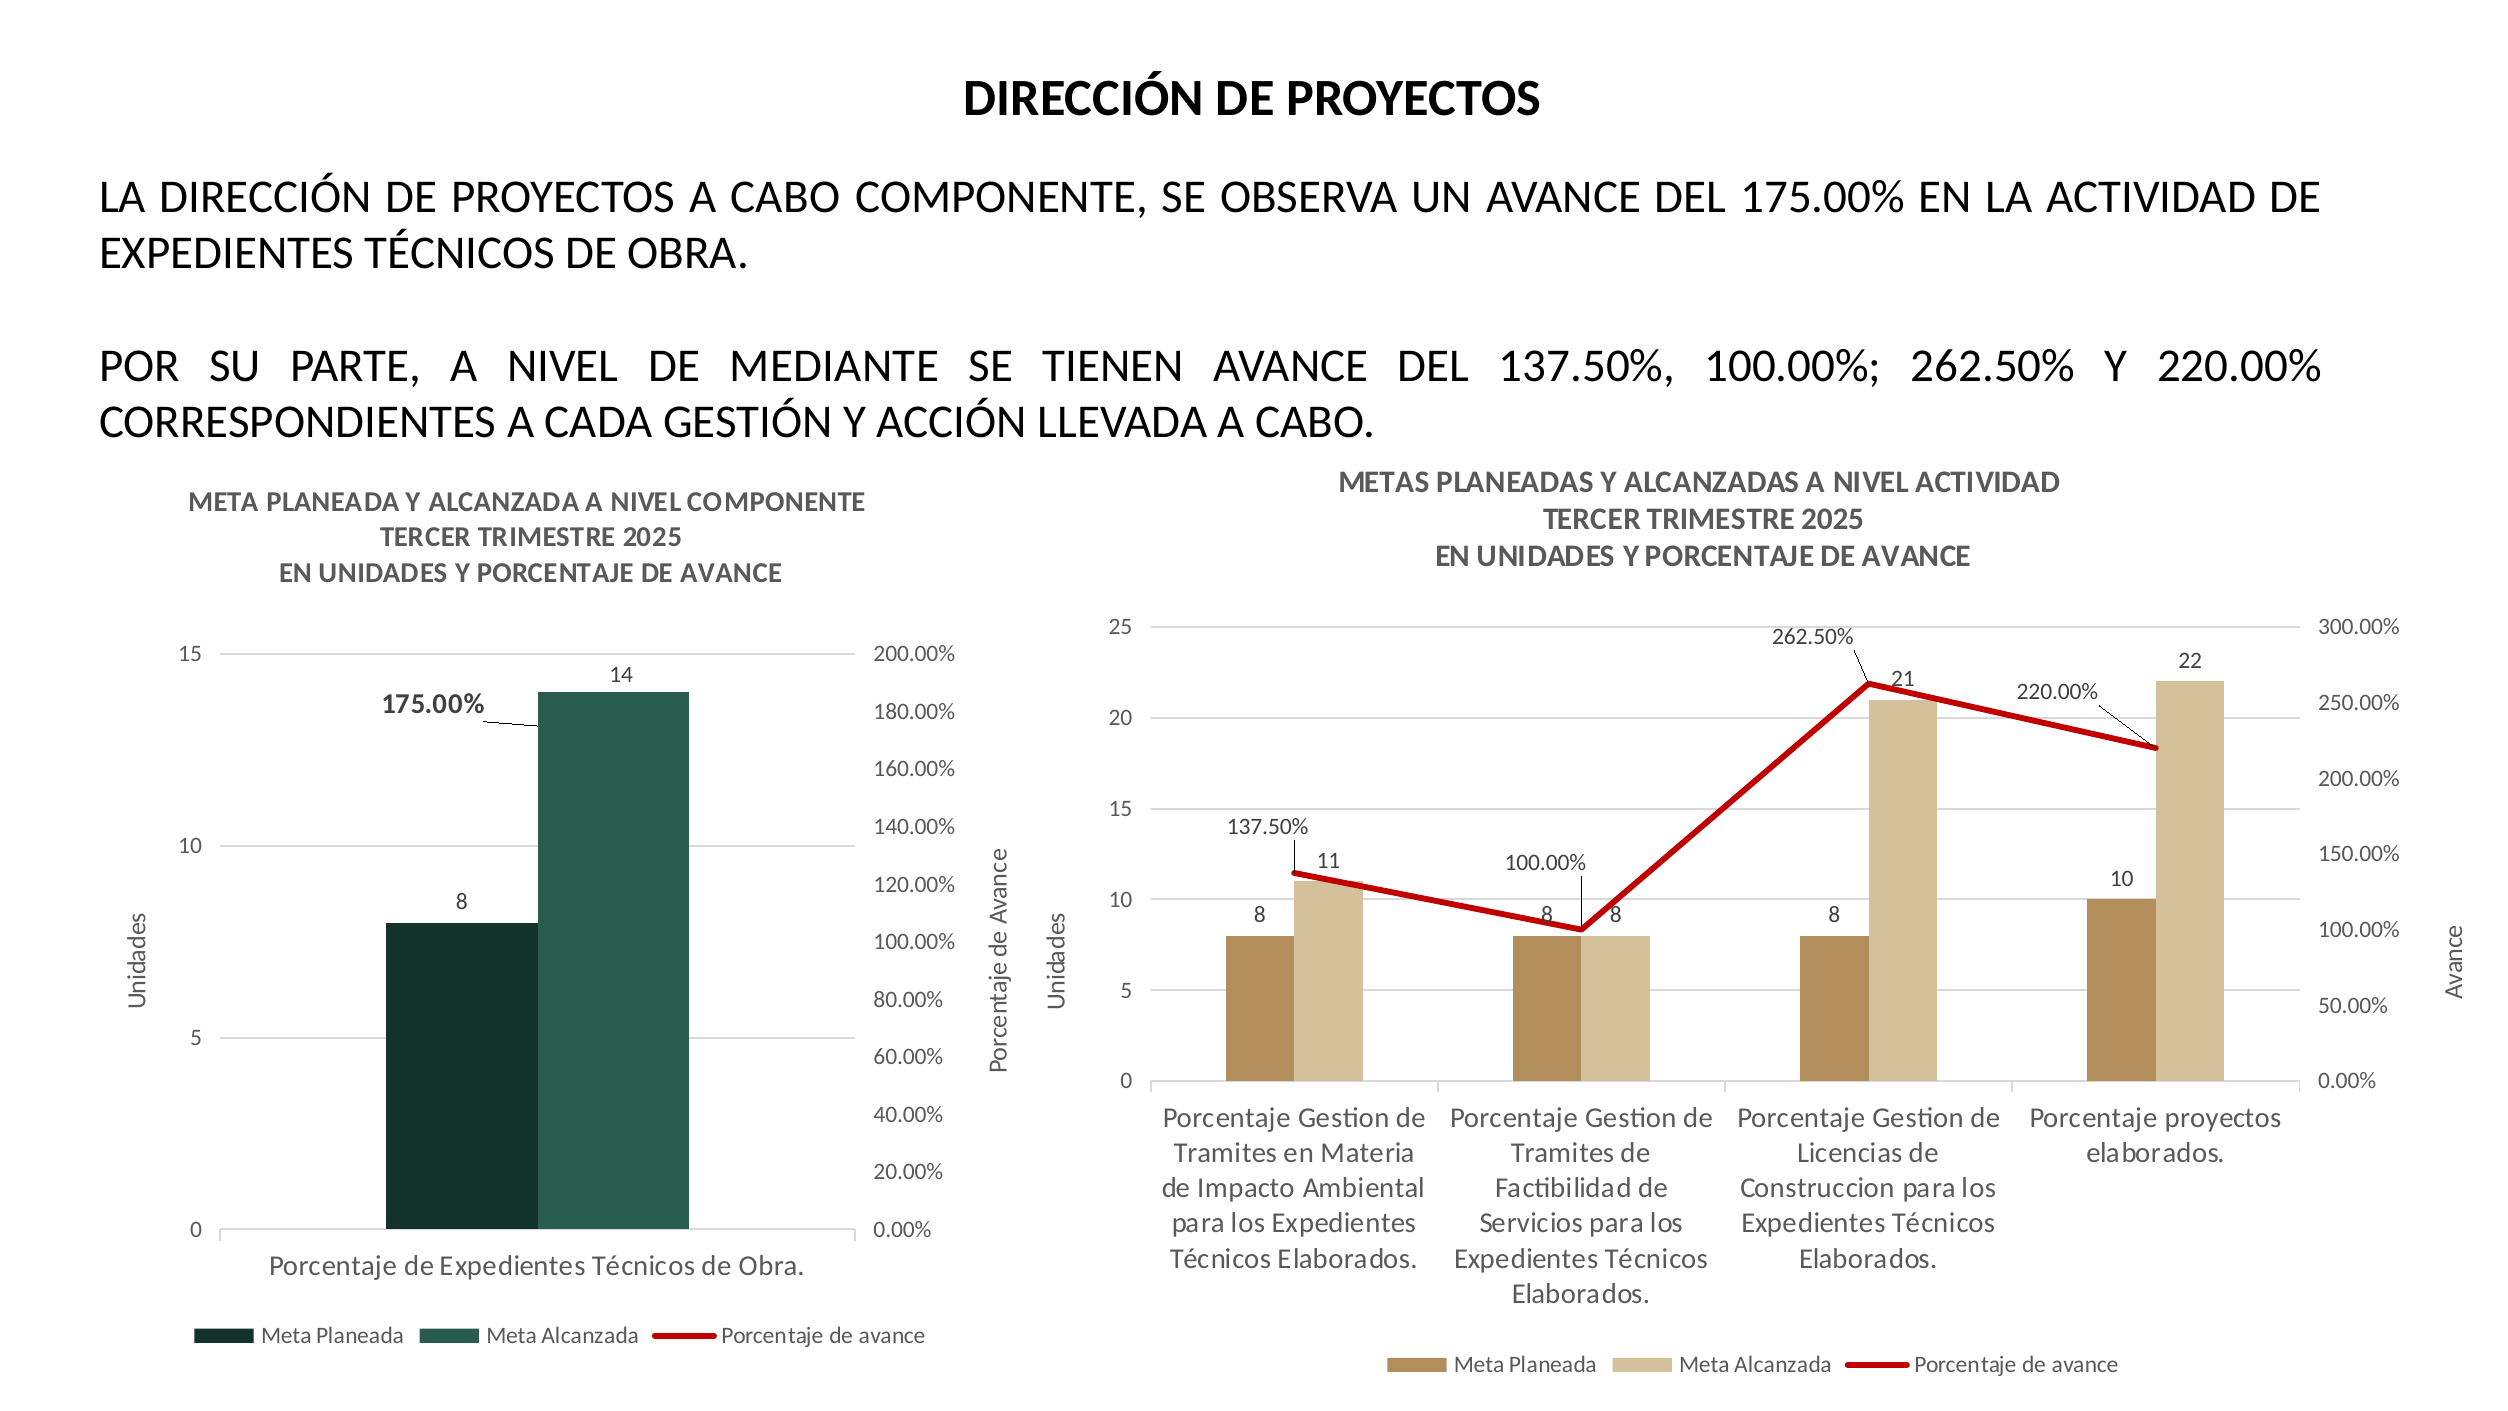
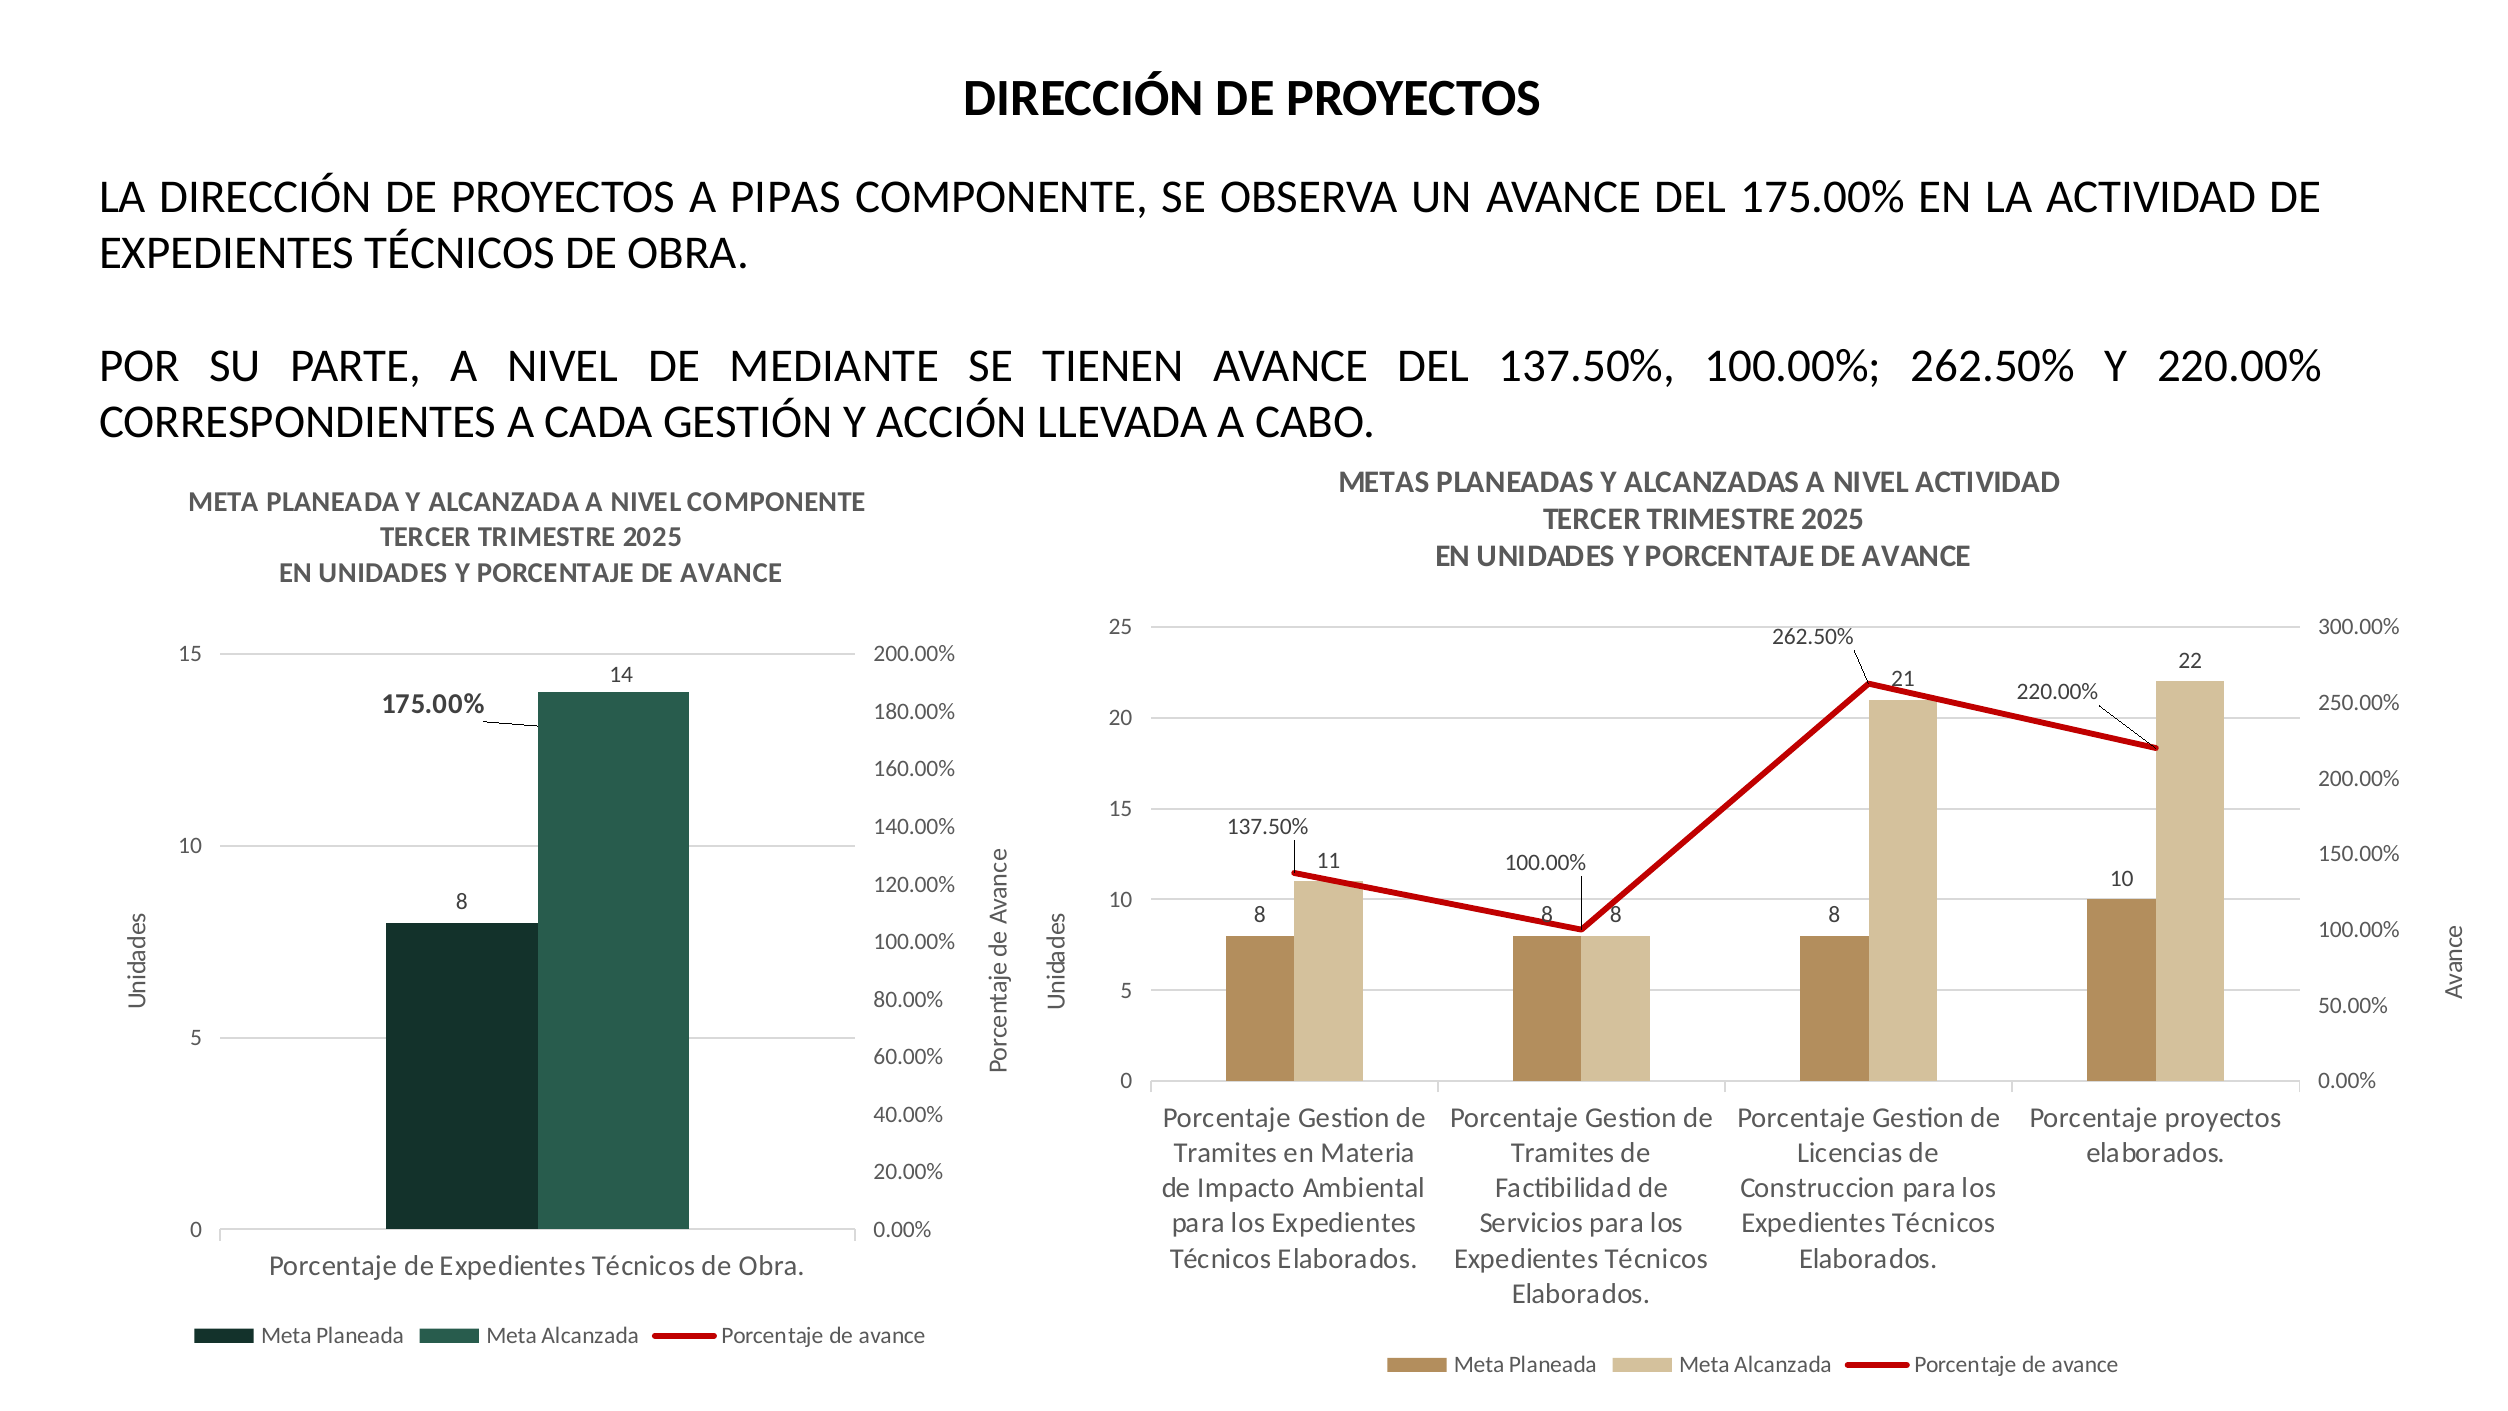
PROYECTOS A CABO: CABO -> PIPAS (785, 197)
